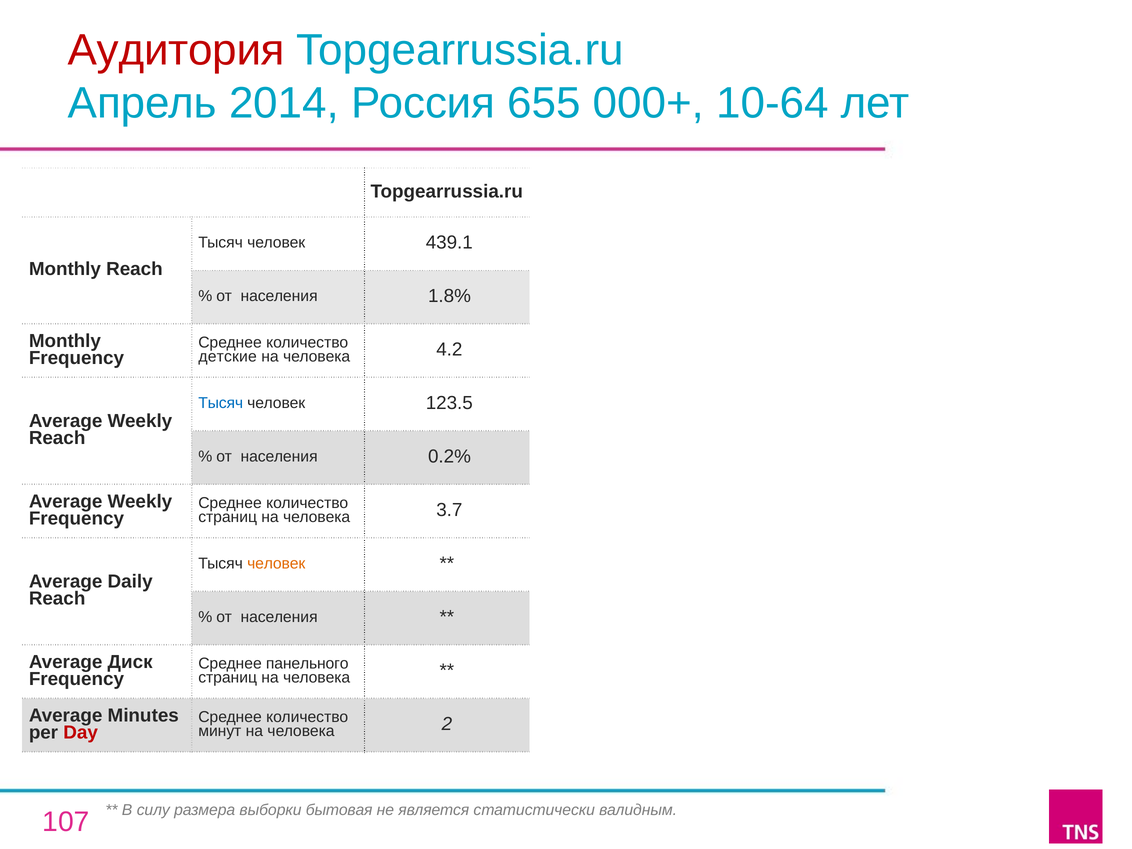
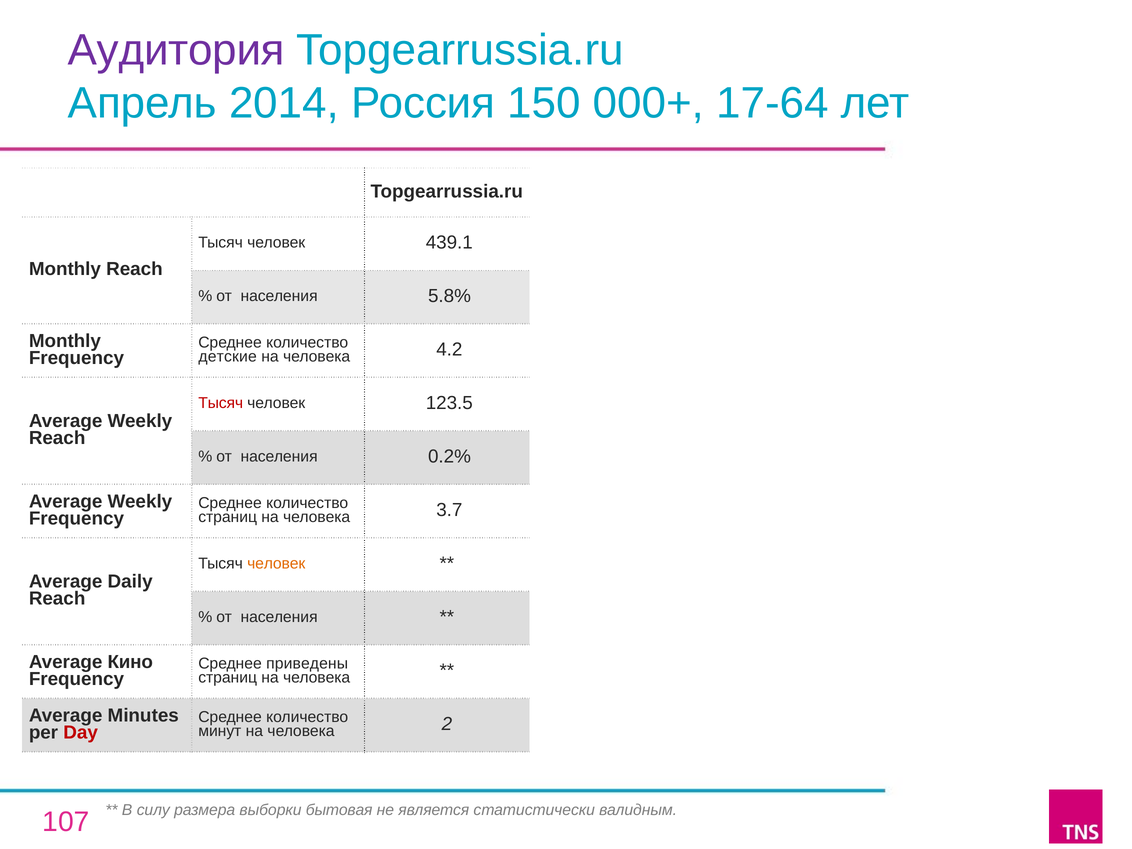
Аудитория colour: red -> purple (176, 50)
655: 655 -> 150 (544, 103)
10-64: 10-64 -> 17-64 (772, 103)
1.8%: 1.8% -> 5.8% (449, 296)
Тысяч colour: blue -> red (221, 403)
Диск: Диск -> Кино (130, 662)
панельного: панельного -> приведены (307, 664)
